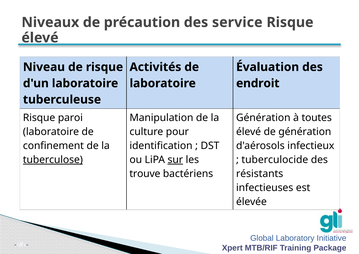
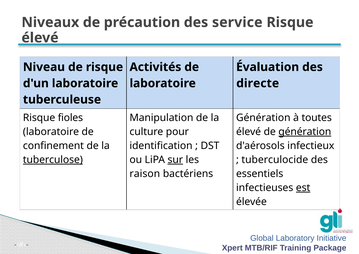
endroit: endroit -> directe (258, 83)
paroi: paroi -> fioles (70, 117)
génération underline: none -> present (305, 131)
trouve: trouve -> raison (145, 173)
résistants: résistants -> essentiels (260, 173)
est underline: none -> present (303, 187)
